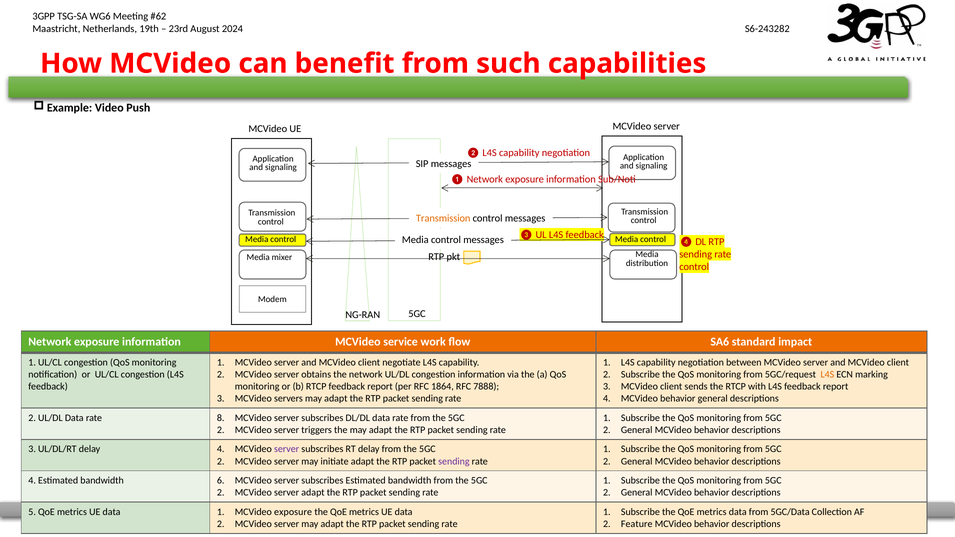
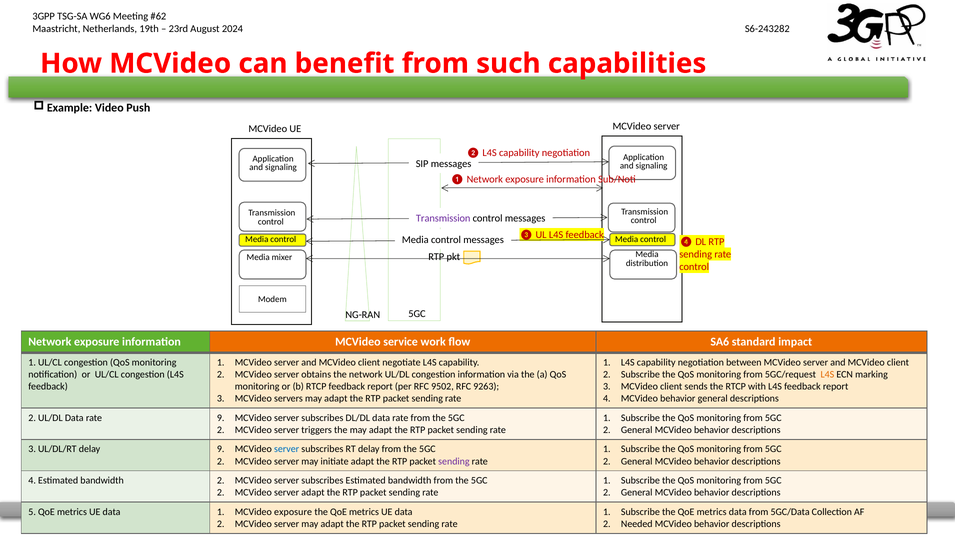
Transmission colour: orange -> purple (443, 219)
1864: 1864 -> 9502 (442, 387)
7888: 7888 -> 9263 (486, 387)
rate 8: 8 -> 9 (221, 418)
delay 4: 4 -> 9 (221, 449)
server colour: purple -> blue (287, 449)
bandwidth 6: 6 -> 2 (221, 481)
Feature: Feature -> Needed (637, 524)
